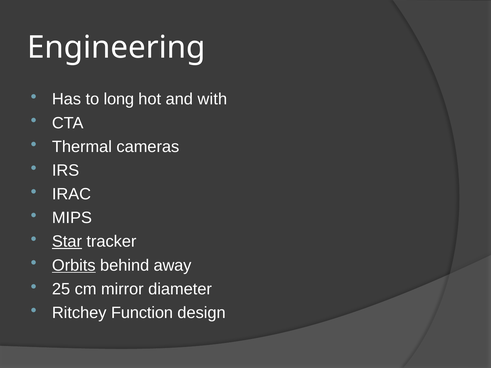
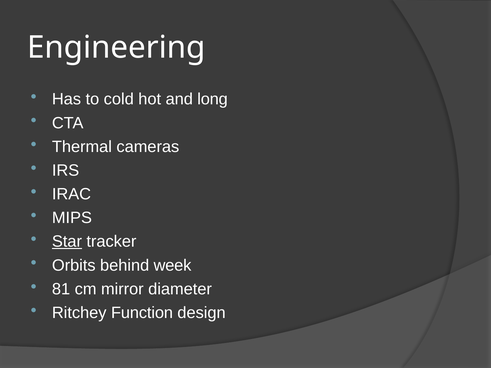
long: long -> cold (119, 99)
with: with -> long (213, 99)
Orbits underline: present -> none (74, 265)
away: away -> week (173, 265)
25: 25 -> 81 (61, 289)
